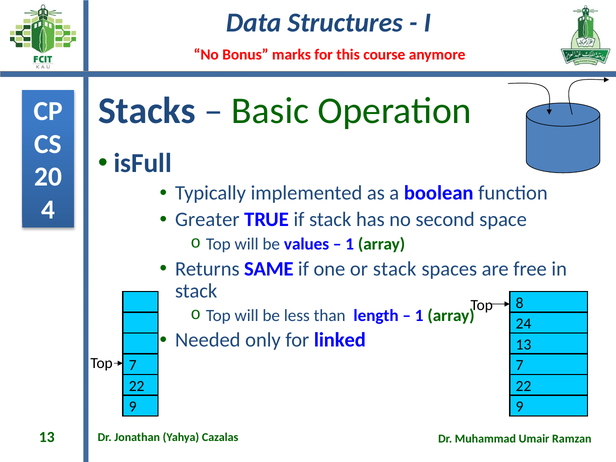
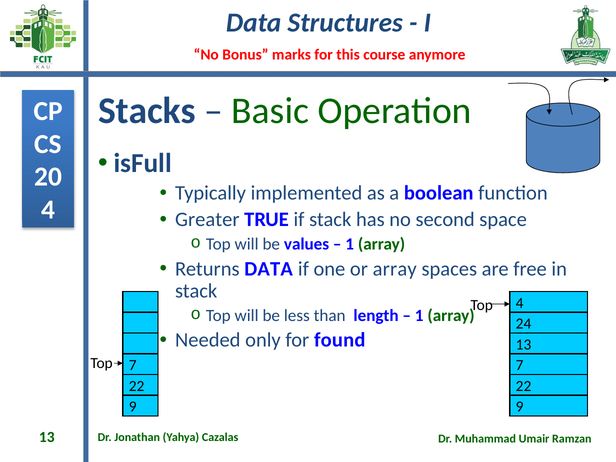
Returns SAME: SAME -> DATA (269, 269)
or stack: stack -> array (395, 269)
Top 8: 8 -> 4 (520, 303)
linked: linked -> found (340, 340)
